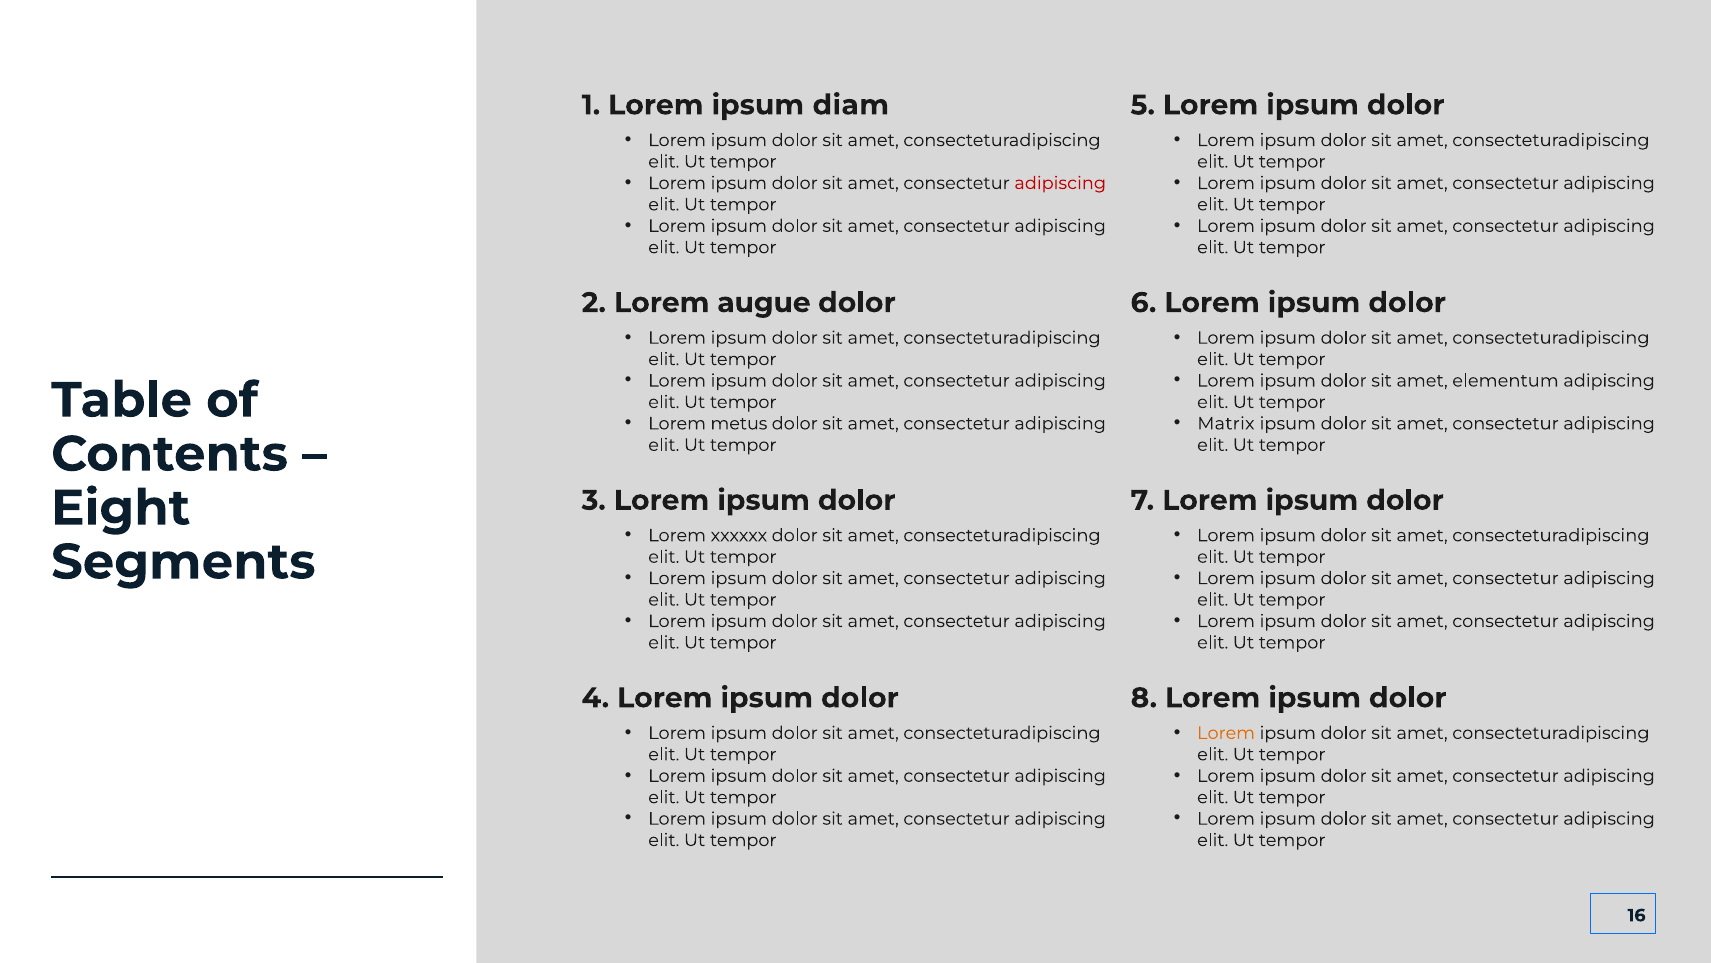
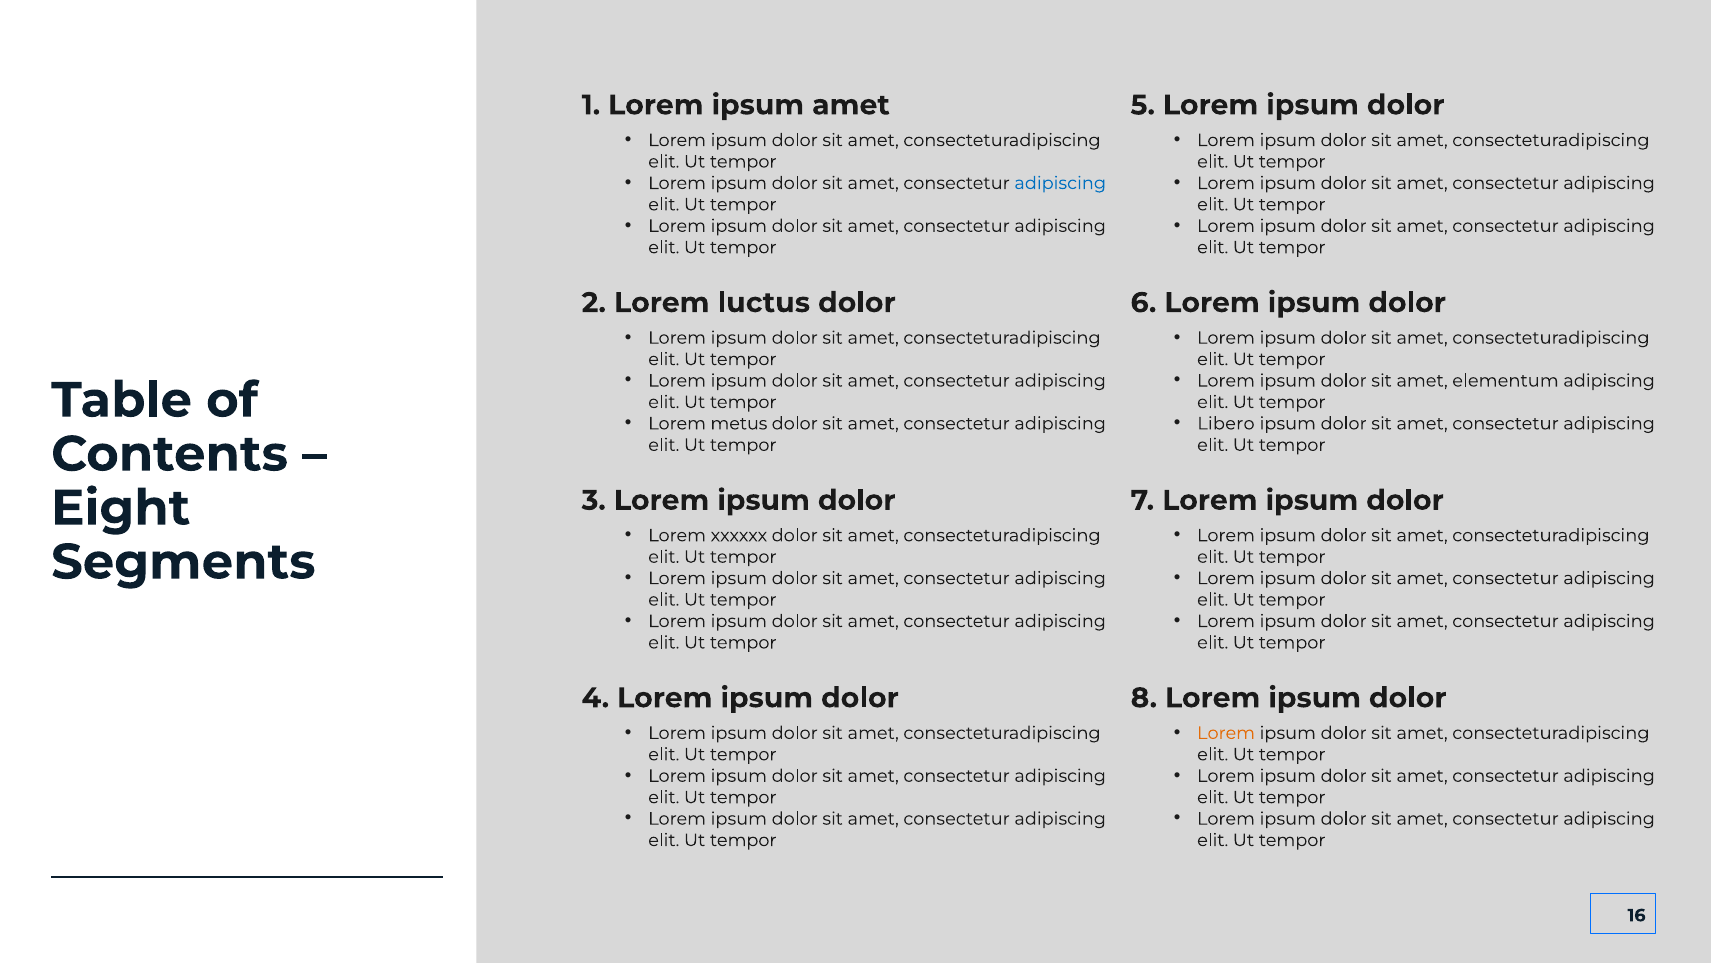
ipsum diam: diam -> amet (851, 105)
adipiscing colour: red -> blue (1060, 183)
augue: augue -> luctus (764, 303)
Matrix: Matrix -> Libero (1226, 423)
